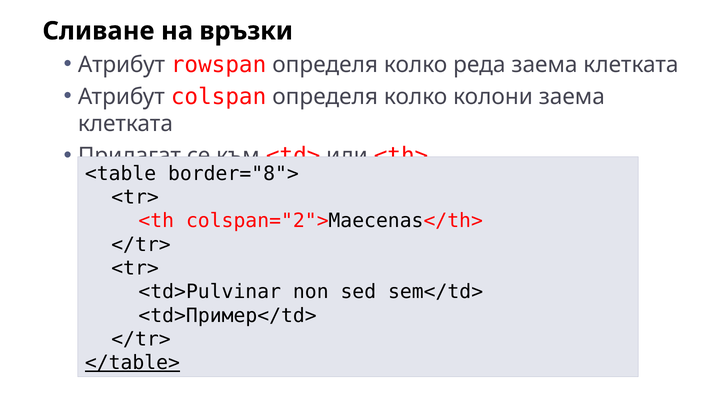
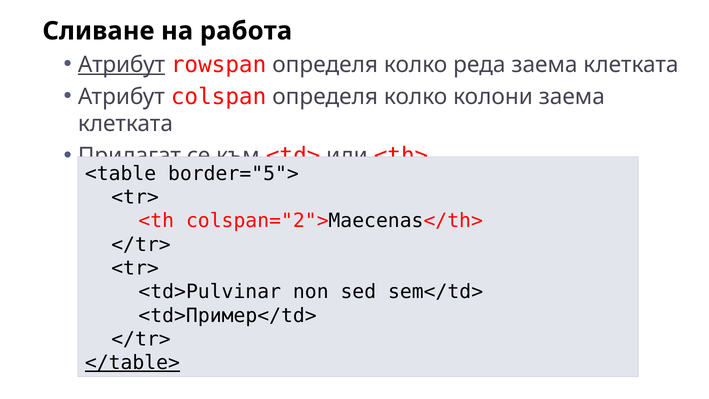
връзки: връзки -> работа (246, 31)
Атрибут underline: none -> present (121, 65)
border="8">: border="8"> -> border="5"> (233, 174)
